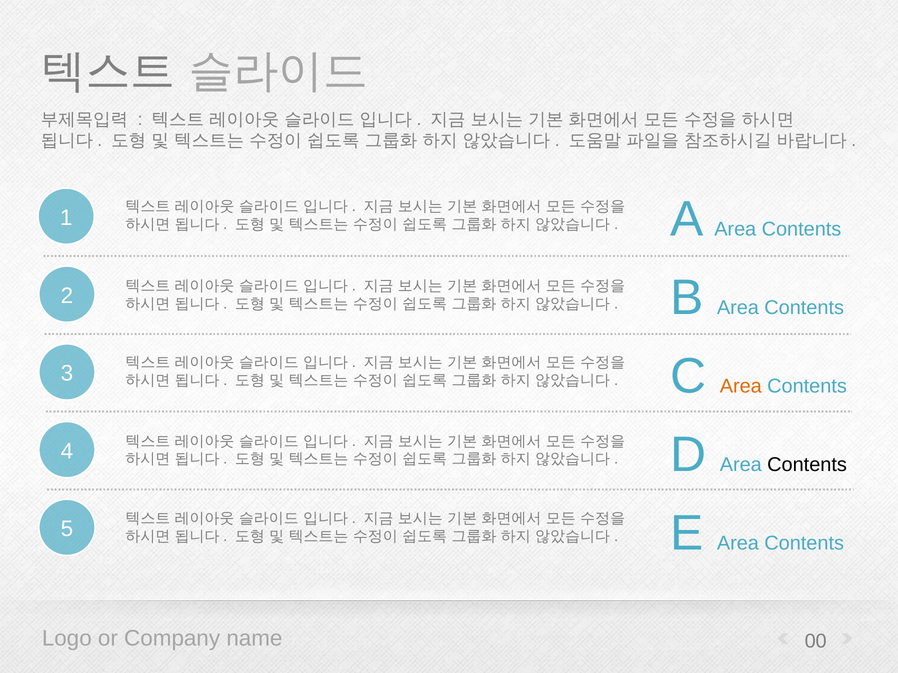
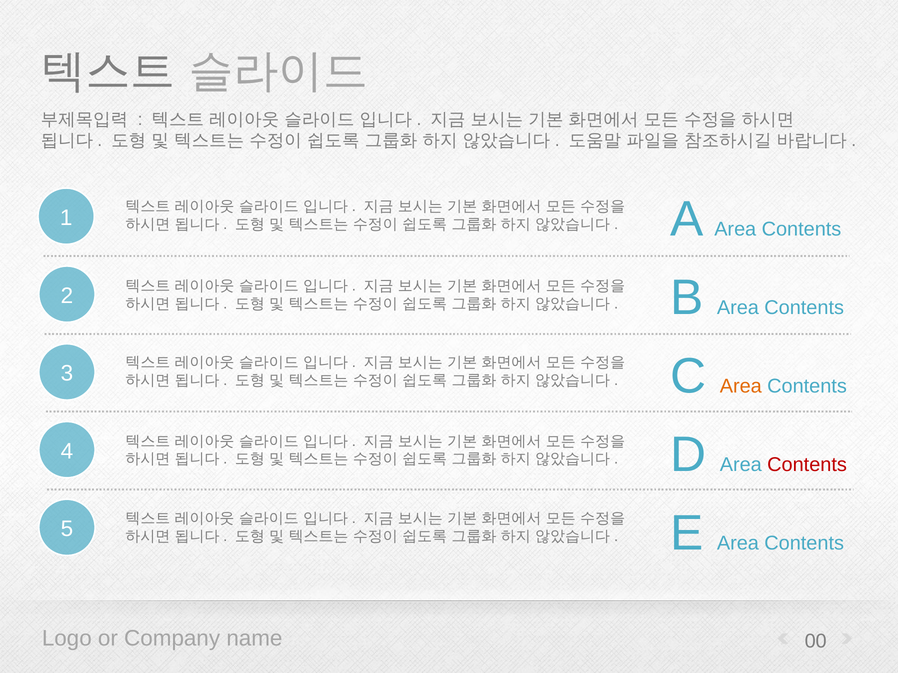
Contents colour: black -> red (807, 465)
